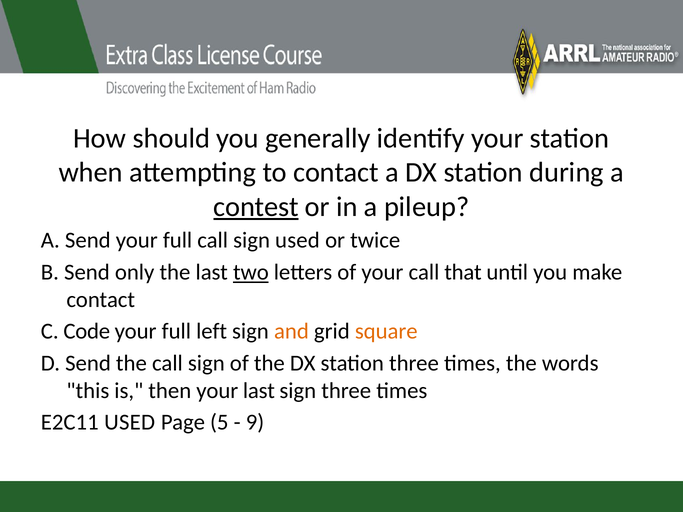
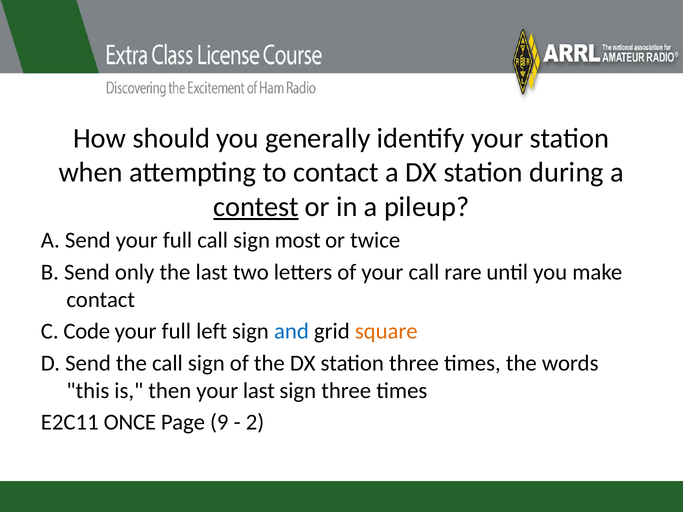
sign used: used -> most (298, 241)
two underline: present -> none (251, 272)
that: that -> rare (463, 272)
and colour: orange -> blue (291, 332)
E2C11 USED: USED -> ONCE (130, 423)
5: 5 -> 9 (219, 423)
9: 9 -> 2 (255, 423)
